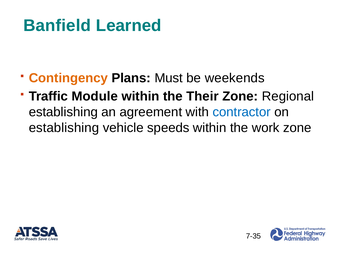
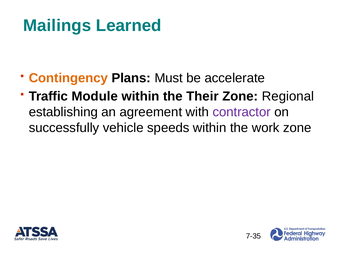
Banfield: Banfield -> Mailings (57, 26)
weekends: weekends -> accelerate (235, 78)
contractor colour: blue -> purple (242, 112)
establishing: establishing -> successfully (64, 128)
